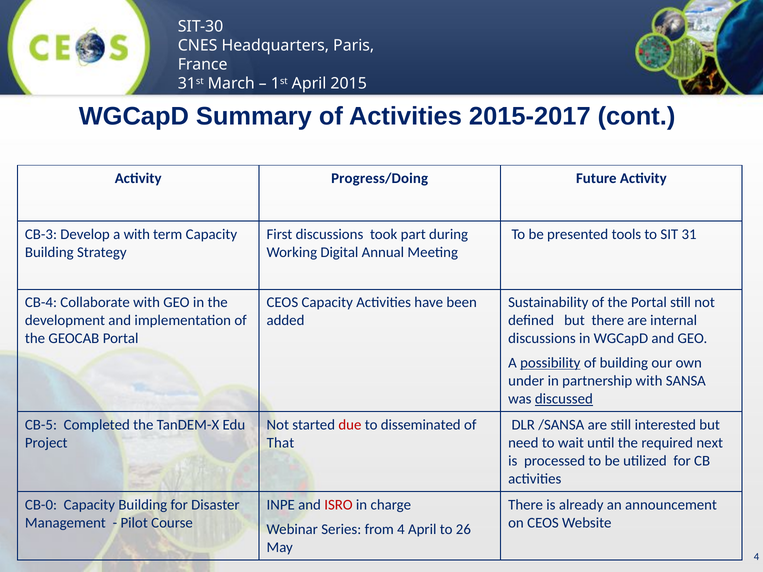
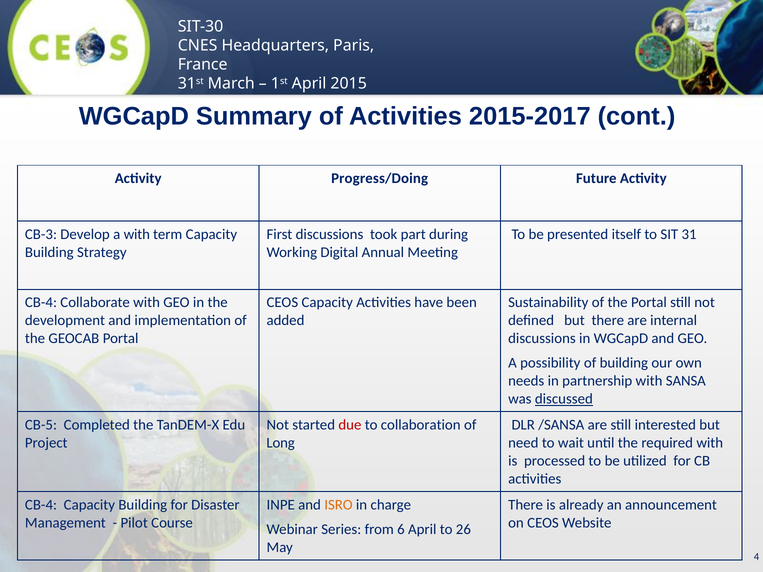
tools: tools -> itself (626, 234)
possibility underline: present -> none (550, 363)
under: under -> needs (526, 381)
disseminated: disseminated -> collaboration (421, 425)
That: That -> Long (281, 443)
required next: next -> with (710, 443)
CB-0: CB-0 -> CB-4 (41, 505)
ISRO colour: red -> orange (338, 505)
from 4: 4 -> 6 (401, 529)
